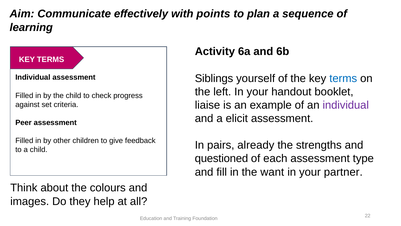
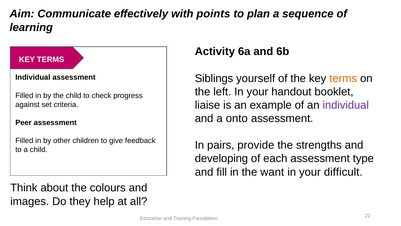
terms colour: blue -> orange (343, 78)
elicit: elicit -> onto (237, 118)
already: already -> provide (256, 145)
questioned: questioned -> developing (221, 158)
partner: partner -> difficult (343, 172)
